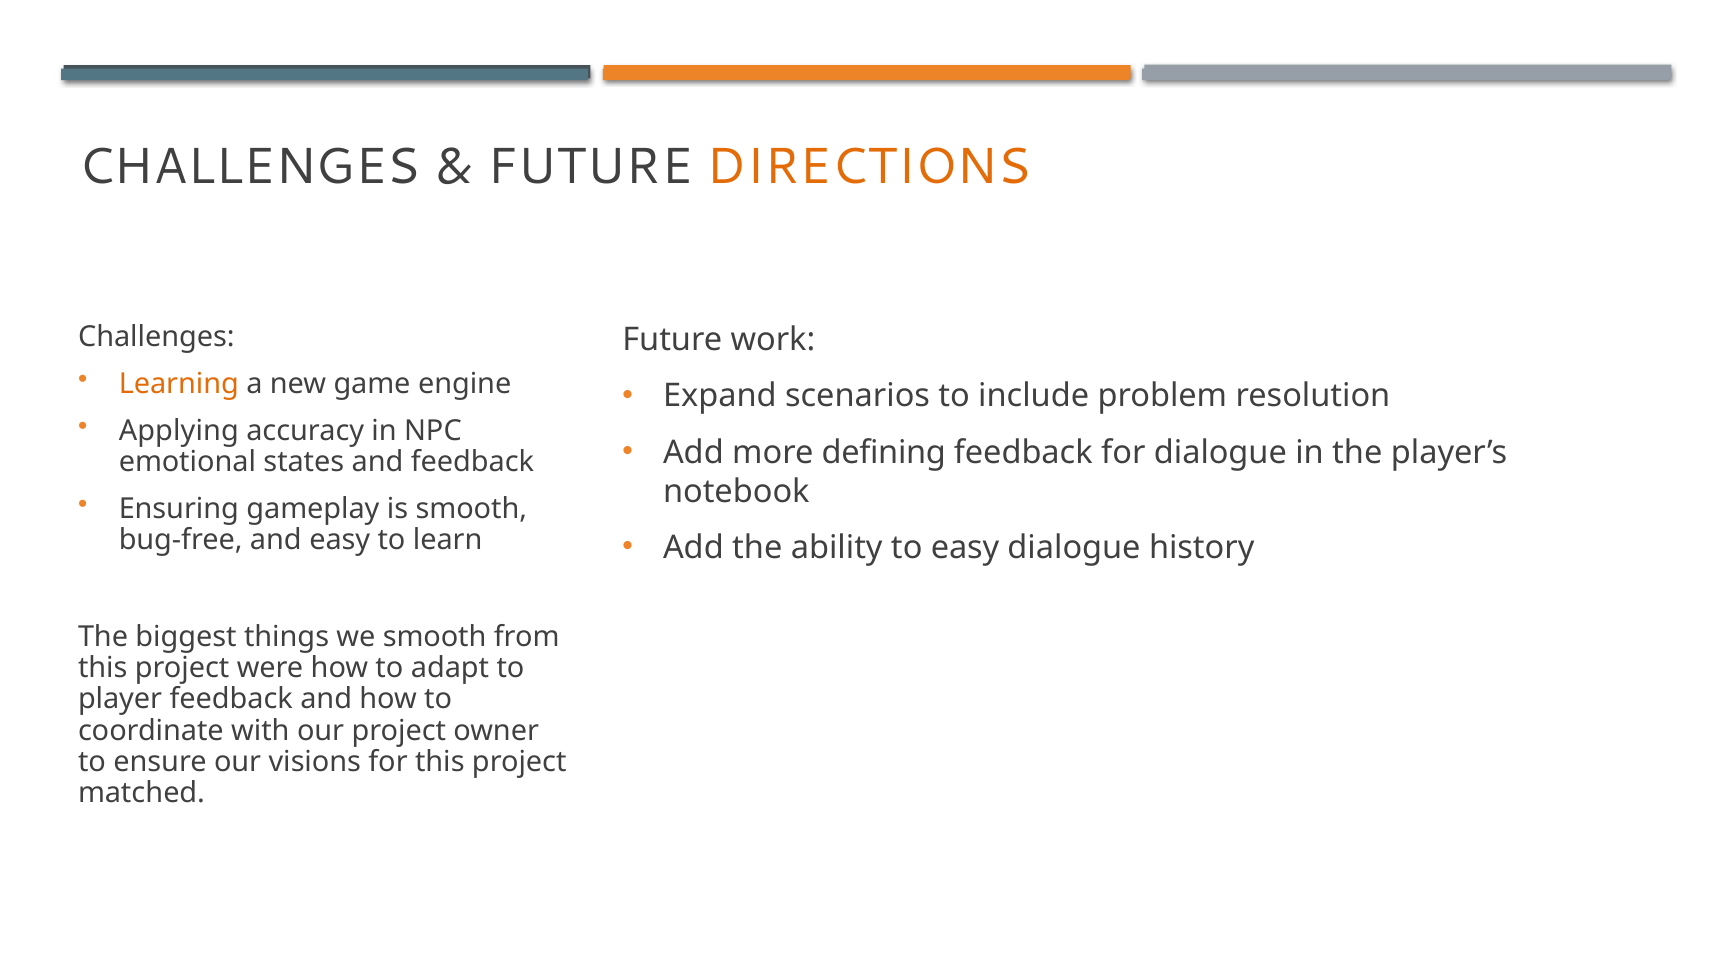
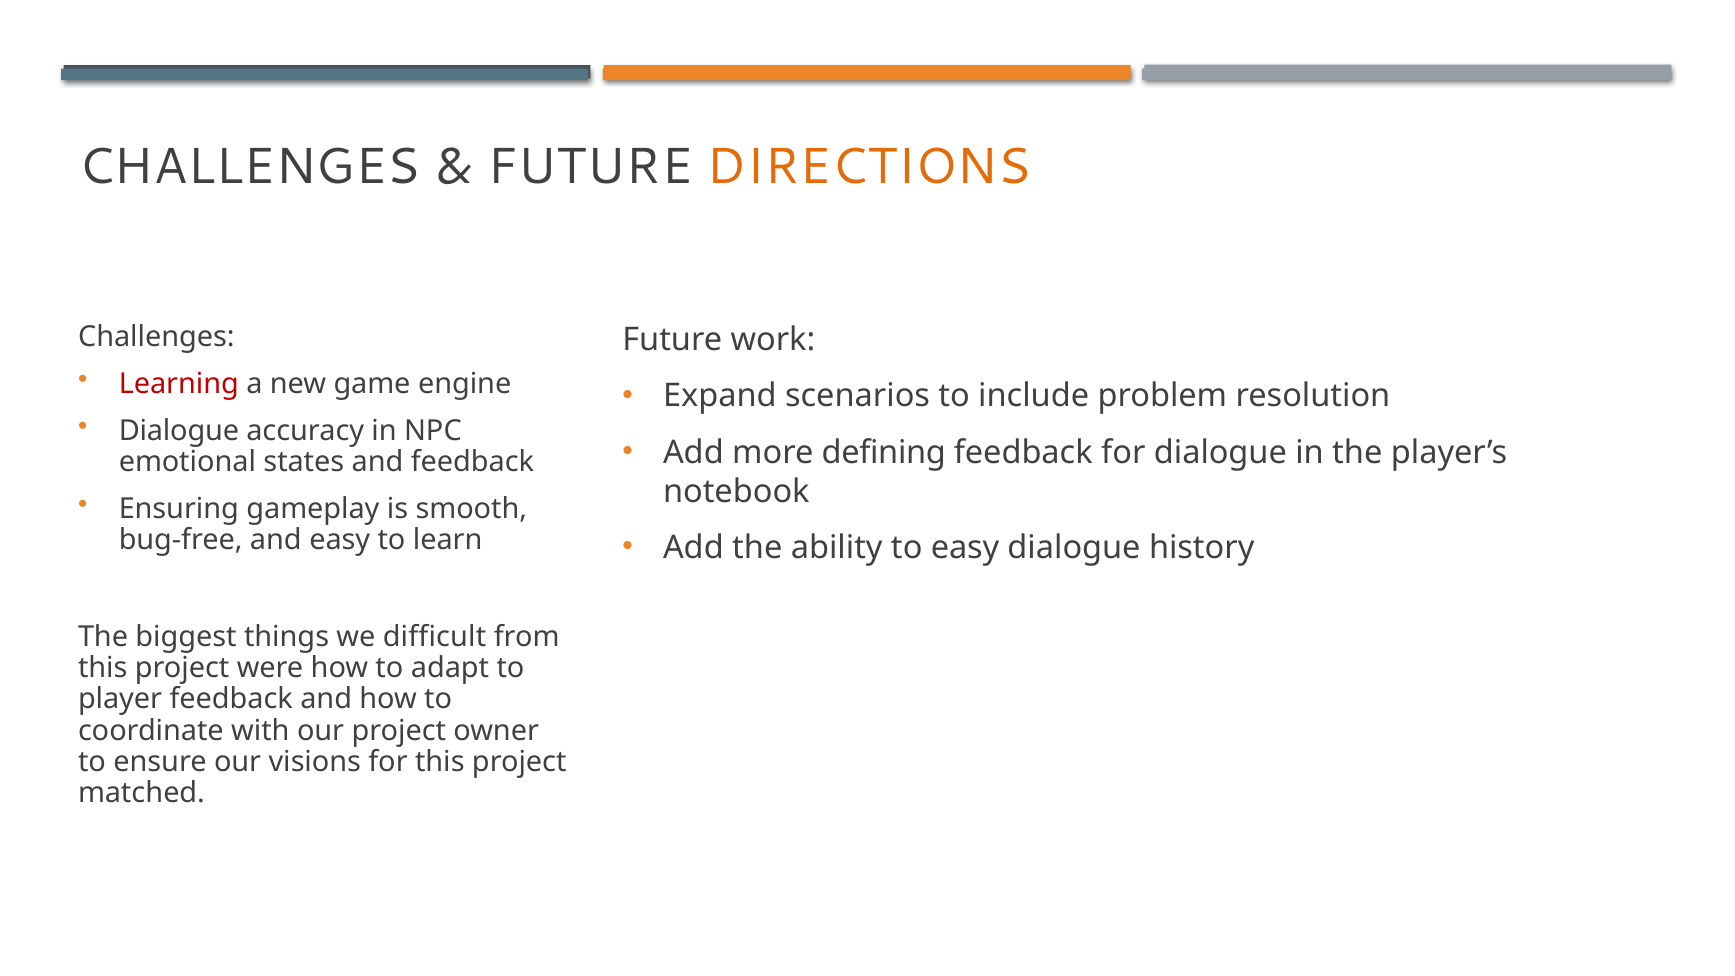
Learning colour: orange -> red (179, 384)
Applying: Applying -> Dialogue (179, 431)
we smooth: smooth -> difficult (434, 637)
